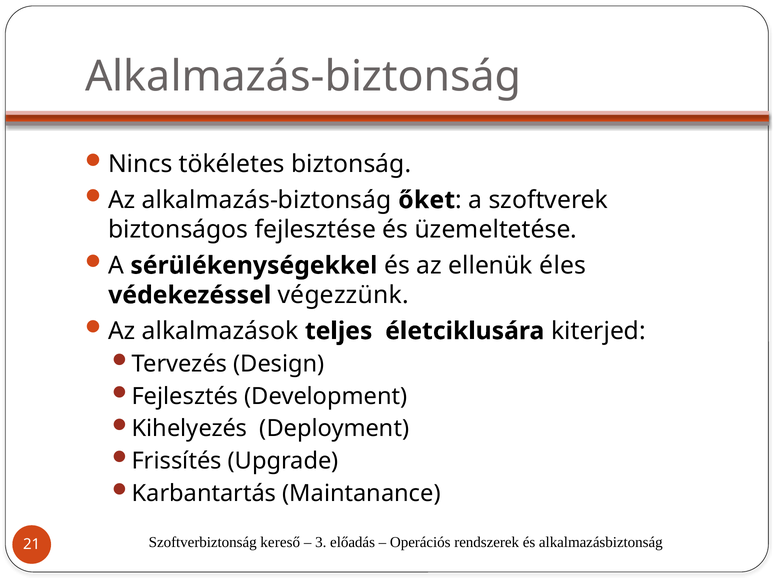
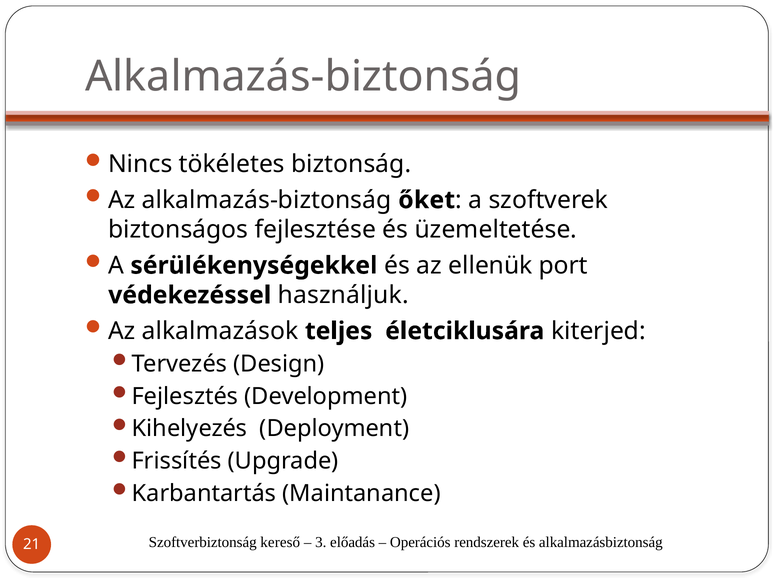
éles: éles -> port (563, 266)
végezzünk: végezzünk -> használjuk (343, 295)
